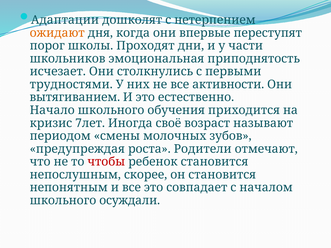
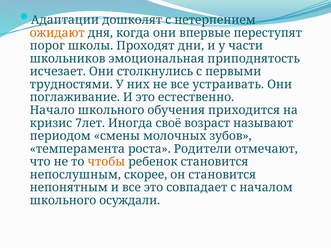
активности: активности -> устраивать (228, 84)
вытягиванием: вытягиванием -> поглаживание (75, 97)
предупреждая: предупреждая -> темперамента (77, 149)
чтобы colour: red -> orange (106, 162)
